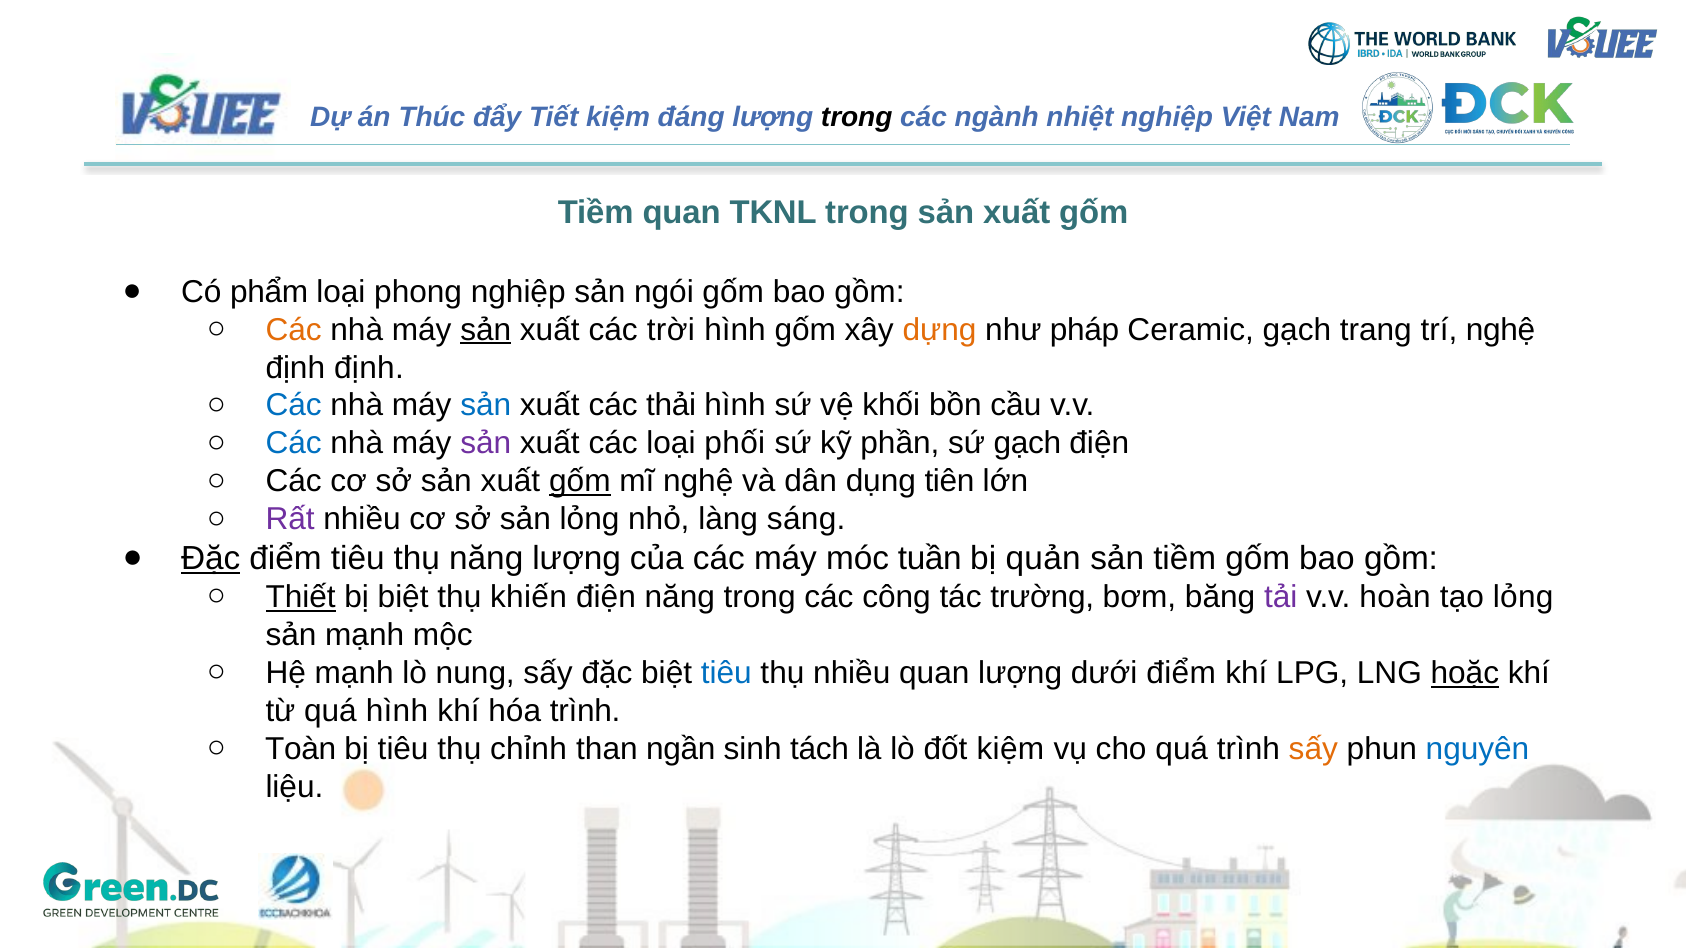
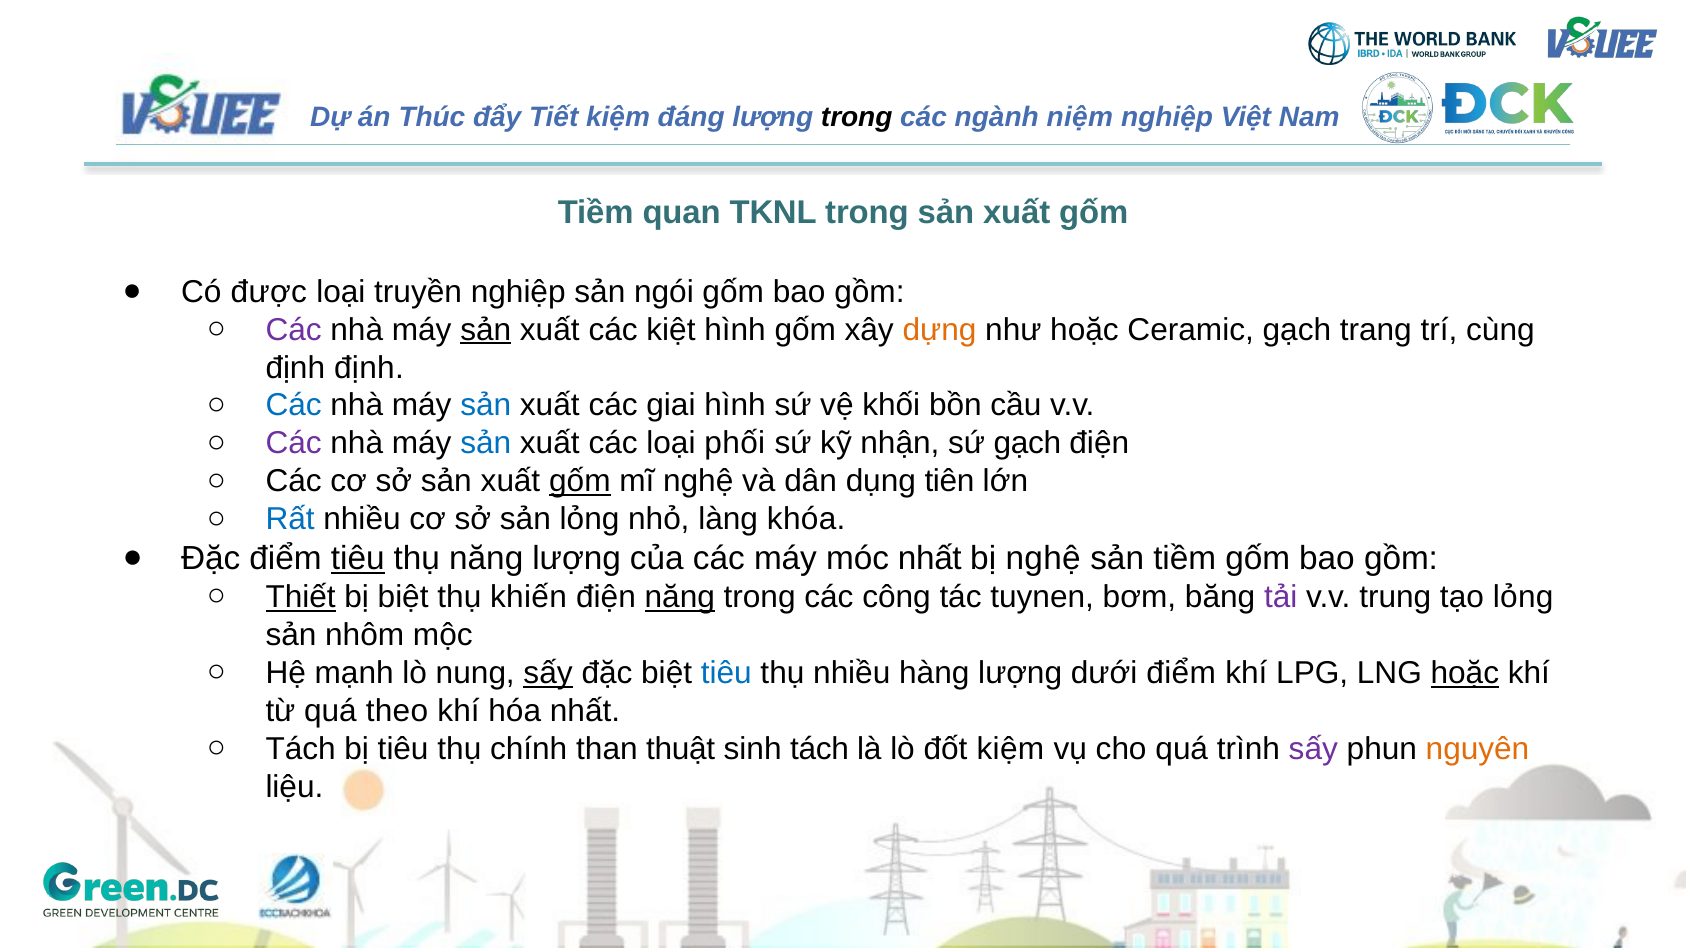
nhiệt: nhiệt -> niệm (1080, 117)
phẩm: phẩm -> được (269, 292)
phong: phong -> truyền (418, 292)
Các colour: orange -> purple (294, 330)
trời: trời -> kiệt (671, 330)
như pháp: pháp -> hoặc (1084, 330)
trí nghệ: nghệ -> cùng (1500, 330)
thải: thải -> giai (671, 406)
Các colour: blue -> purple (294, 444)
sản colour: purple -> blue (486, 444)
phần: phần -> nhận (900, 444)
Rất colour: purple -> blue (290, 520)
sáng: sáng -> khóa (806, 520)
Đặc underline: present -> none (211, 559)
tiêu underline: none -> present (358, 559)
móc tuần: tuần -> nhất (930, 559)
bị quản: quản -> nghệ (1043, 559)
năng underline: none -> present (680, 597)
trường: trường -> tuynen (1042, 597)
hoàn: hoàn -> trung (1395, 597)
sản mạnh: mạnh -> nhôm (365, 635)
sấy underline: none -> present (548, 673)
nhiều quan: quan -> hàng (934, 673)
quá hình: hình -> theo (397, 711)
hóa trình: trình -> nhất (585, 711)
Toàn: Toàn -> Tách (301, 749)
chỉnh: chỉnh -> chính (529, 749)
ngần: ngần -> thuật (681, 749)
sấy colour: orange -> purple (1313, 749)
nguyên colour: blue -> orange (1478, 749)
